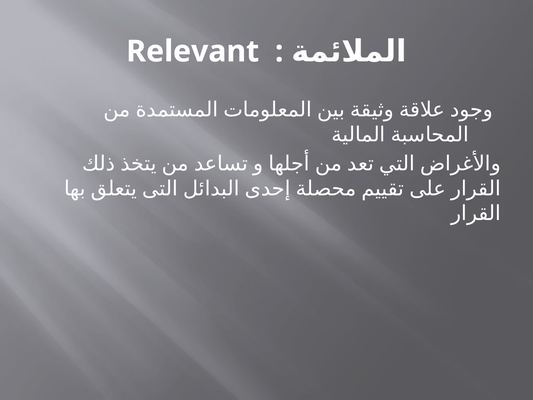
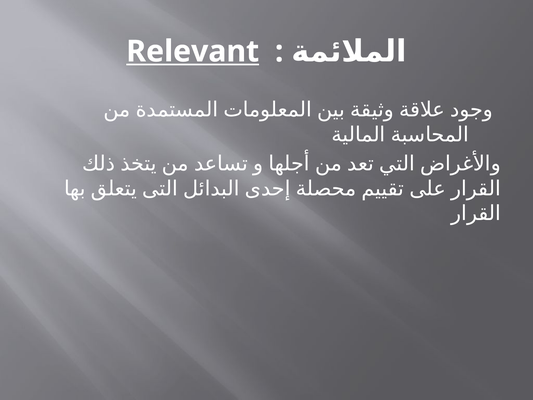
Relevant underline: none -> present (193, 51)
